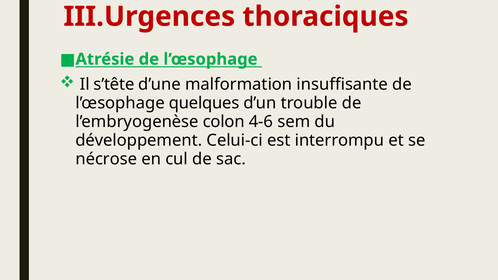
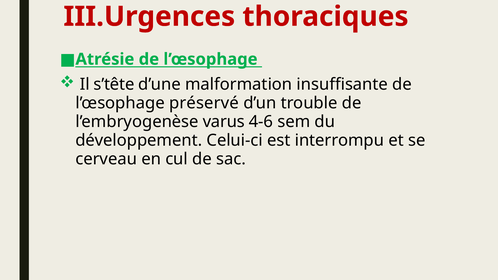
quelques: quelques -> préservé (204, 103)
colon: colon -> varus (224, 122)
nécrose: nécrose -> cerveau (106, 159)
